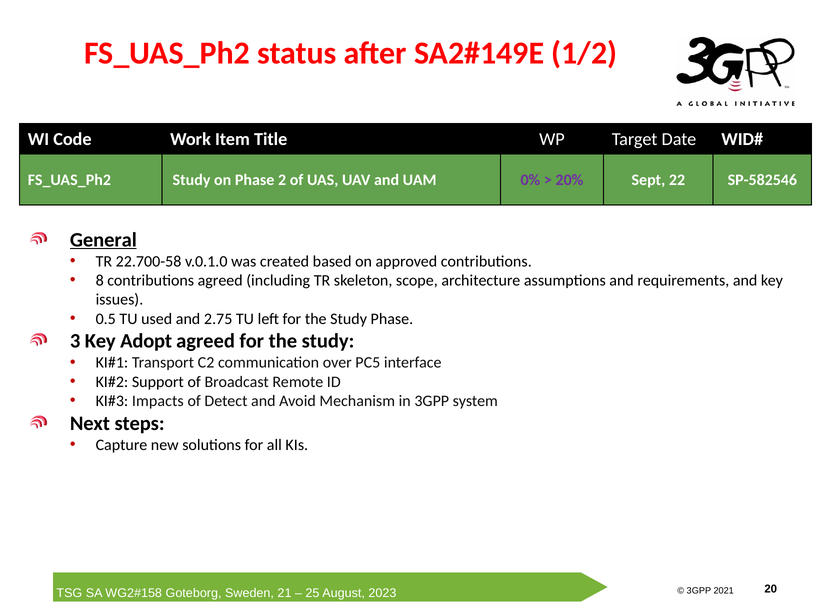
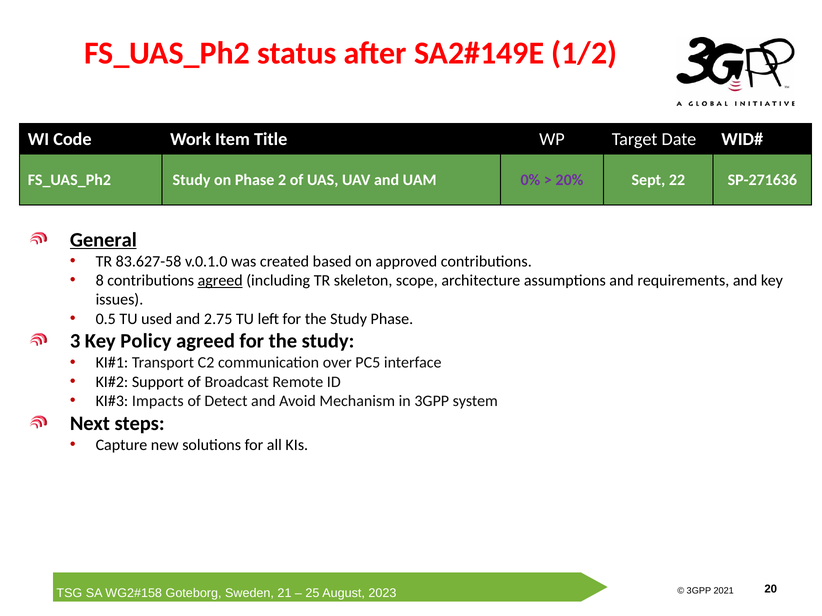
SP-582546: SP-582546 -> SP-271636 (762, 180)
22.700-58: 22.700-58 -> 83.627-58 (149, 262)
agreed underline: none -> present (220, 281)
Adopt: Adopt -> Policy (146, 341)
